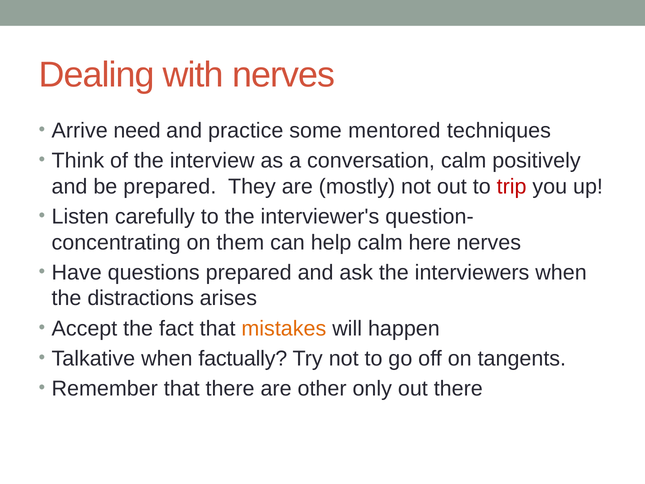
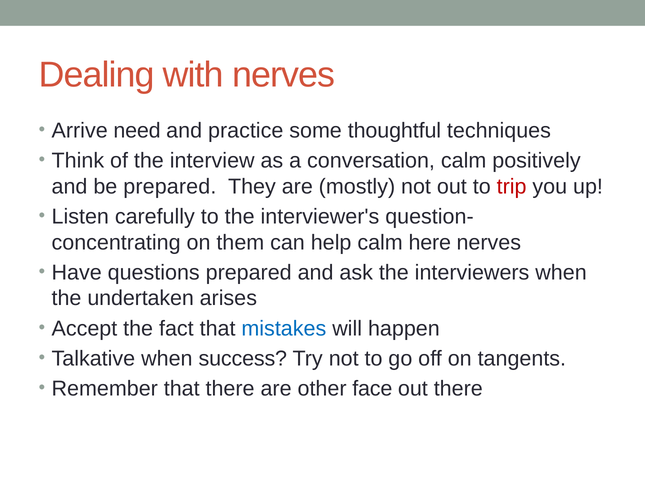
mentored: mentored -> thoughtful (394, 131)
distractions: distractions -> undertaken (141, 298)
mistakes colour: orange -> blue (284, 328)
factually: factually -> success (243, 358)
only: only -> face (372, 388)
